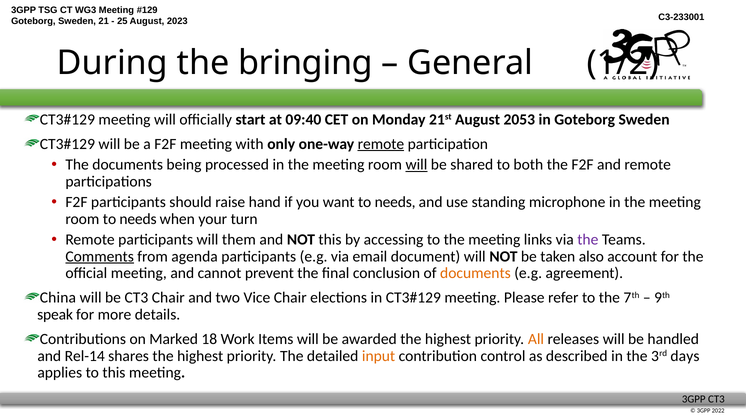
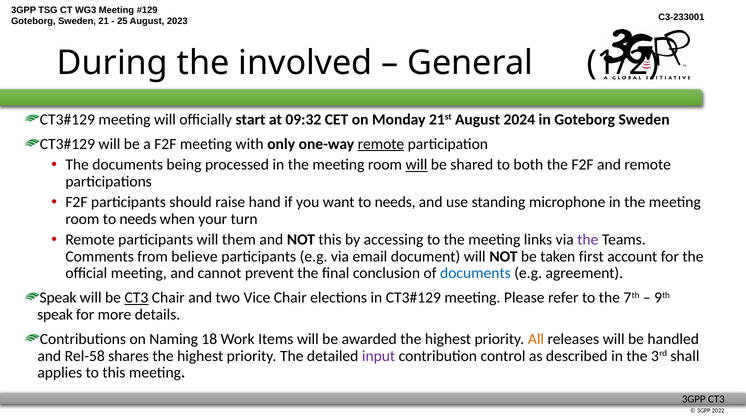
bringing: bringing -> involved (305, 63)
09:40: 09:40 -> 09:32 (303, 119)
2053: 2053 -> 2024 (519, 119)
Comments underline: present -> none (100, 256)
agenda: agenda -> believe (195, 256)
also: also -> first (591, 256)
documents colour: orange -> blue (475, 273)
China: China -> Speak (58, 298)
CT3 underline: none -> present (136, 298)
Marked: Marked -> Naming (174, 339)
Rel-14: Rel-14 -> Rel-58 (85, 356)
input colour: orange -> purple (379, 356)
days: days -> shall (685, 356)
